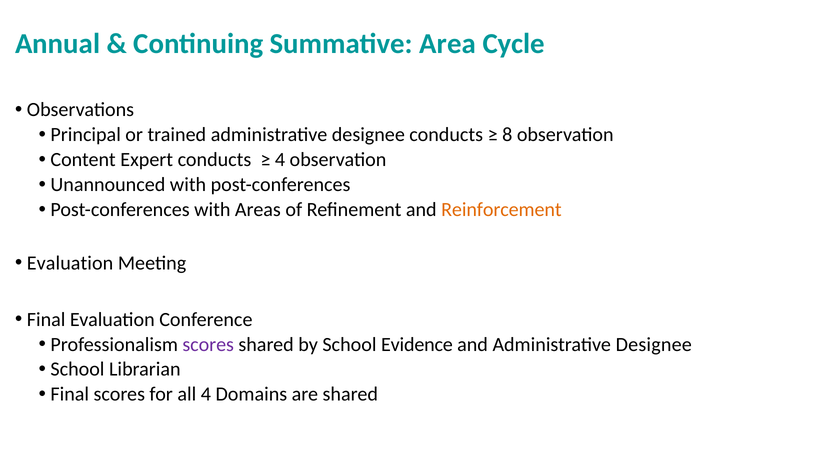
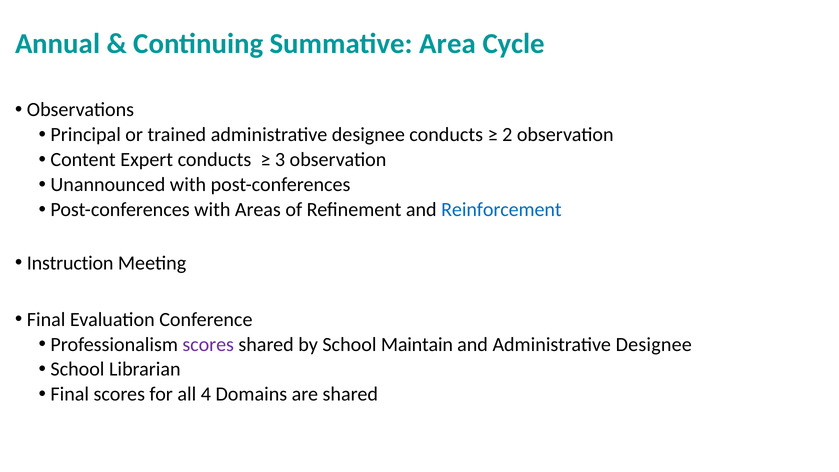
8: 8 -> 2 (507, 135)
4: 4 -> 3 (280, 160)
Reinforcement colour: orange -> blue (501, 210)
Evaluation: Evaluation -> Instruction (70, 263)
Evidence: Evidence -> Maintain (417, 344)
